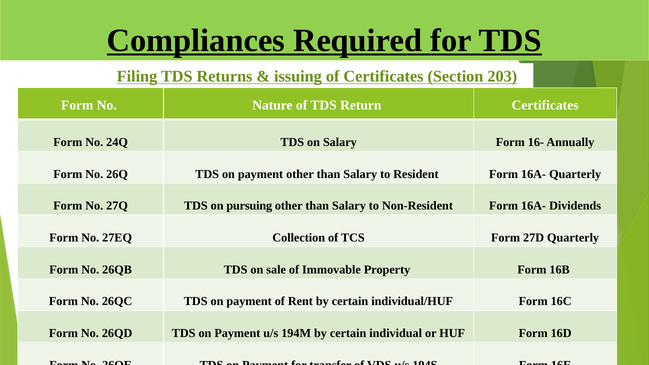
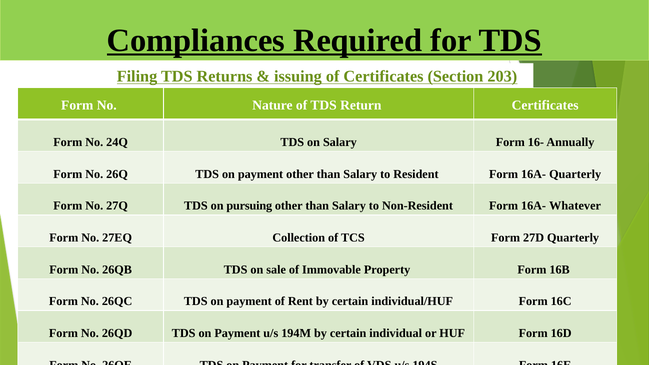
Dividends: Dividends -> Whatever (575, 206)
